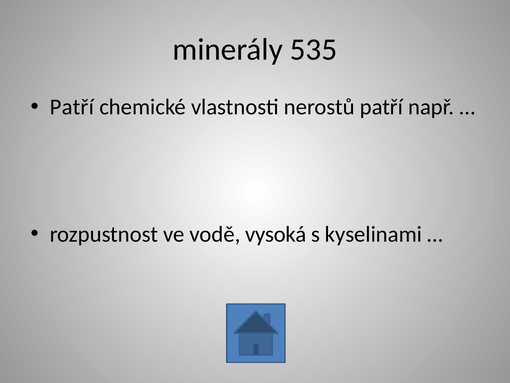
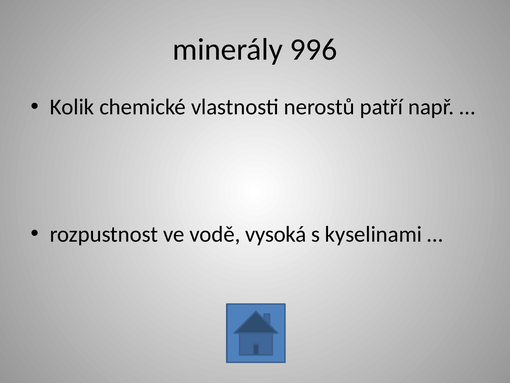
535: 535 -> 996 (313, 49)
Patří: Patří -> Kolik (72, 107)
